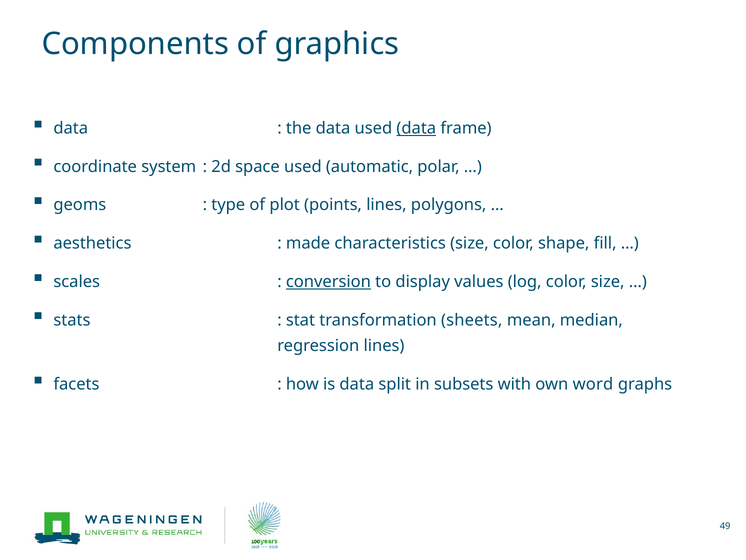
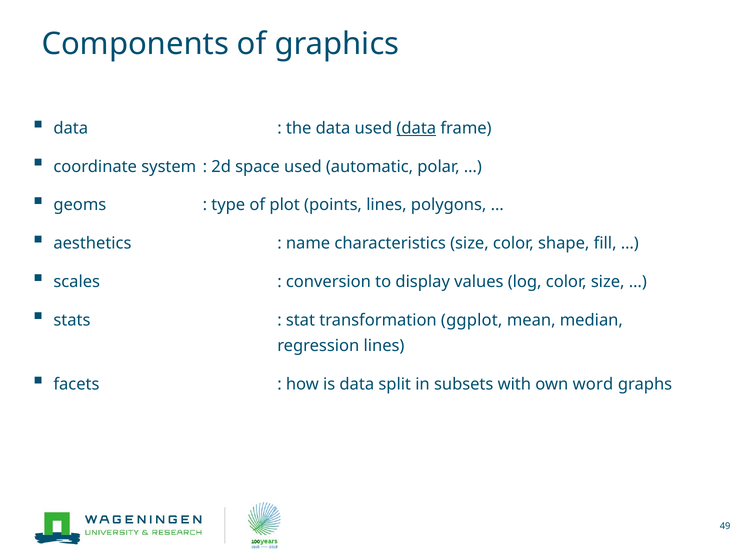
made: made -> name (308, 243)
conversion underline: present -> none (328, 281)
sheets: sheets -> ggplot (472, 320)
